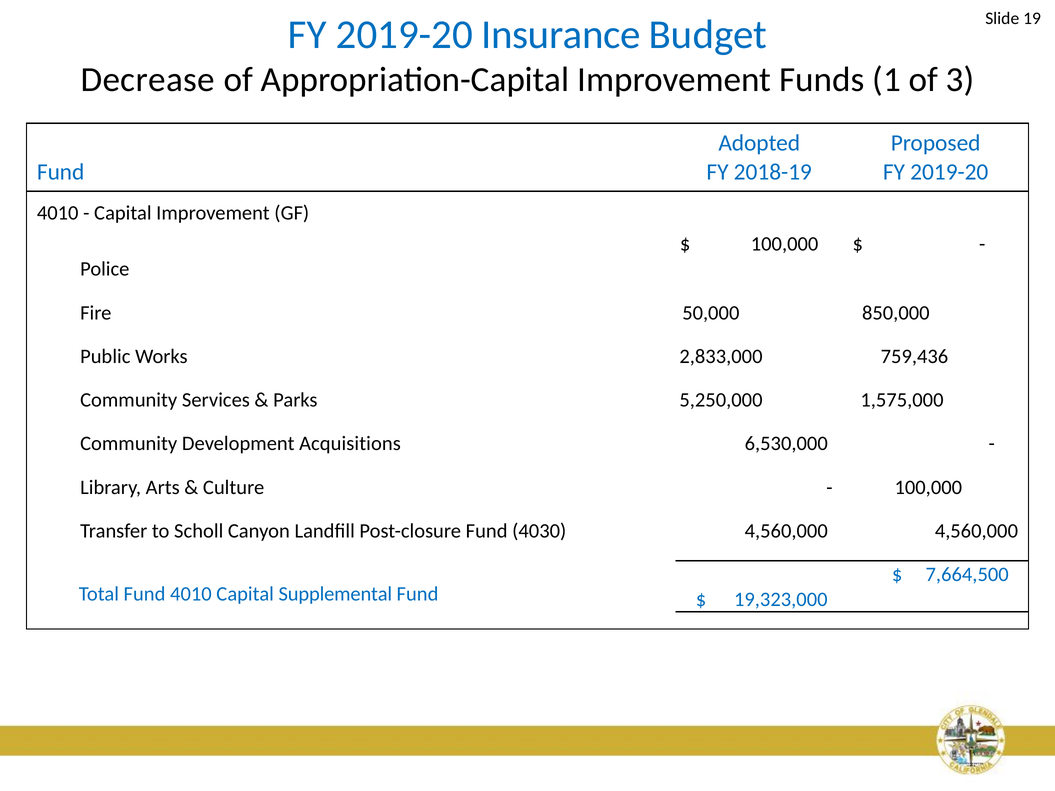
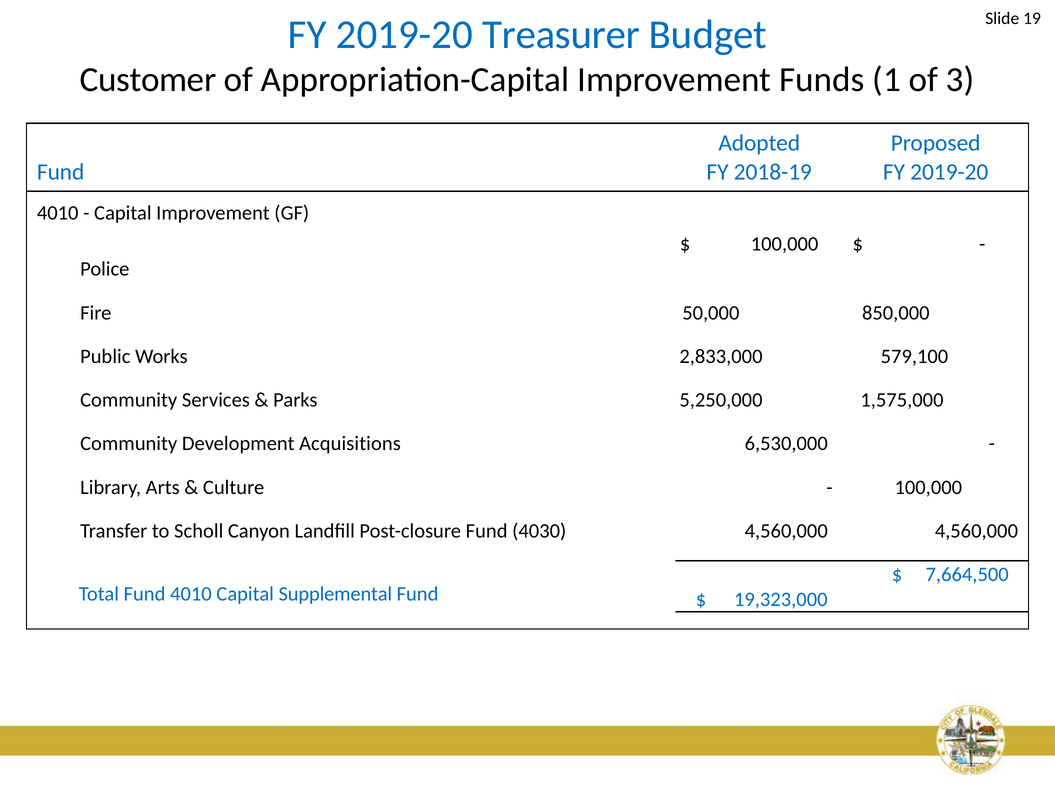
Insurance: Insurance -> Treasurer (561, 34)
Decrease: Decrease -> Customer (148, 80)
759,436: 759,436 -> 579,100 (914, 357)
